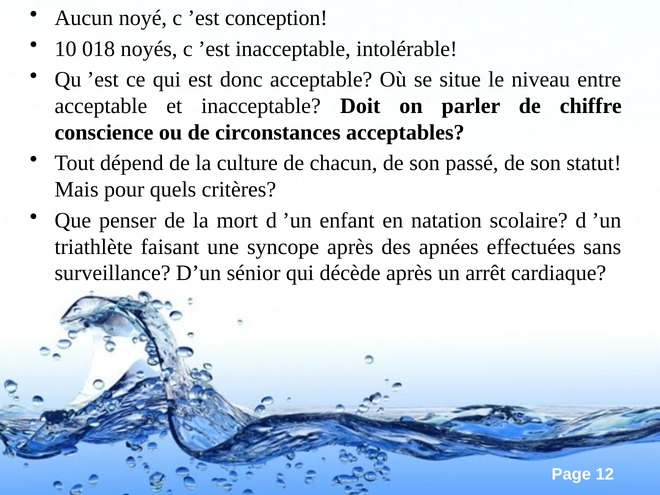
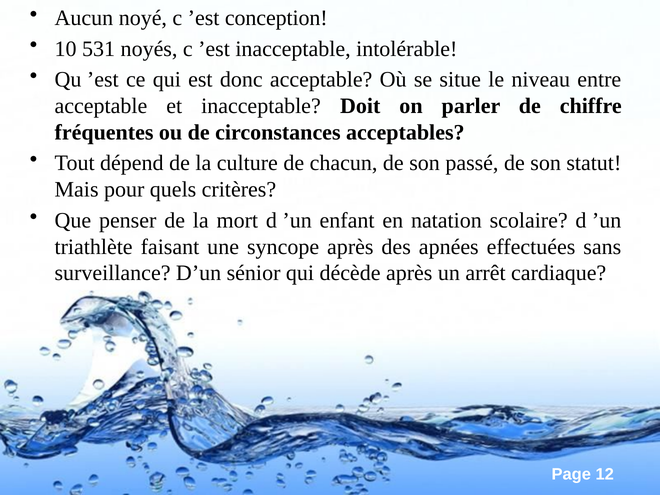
018: 018 -> 531 (99, 49)
conscience: conscience -> fréquentes (104, 132)
